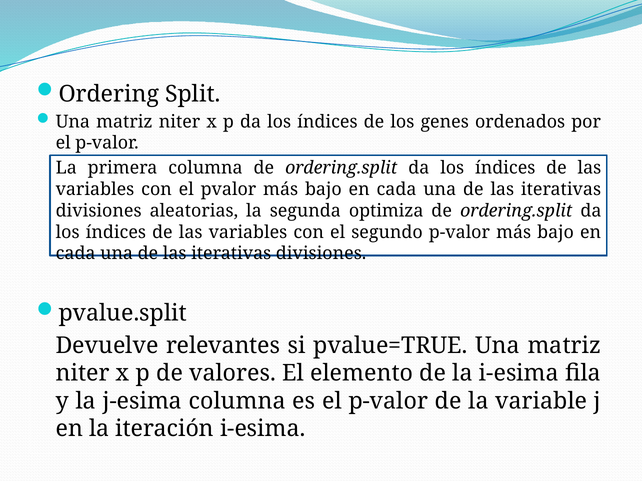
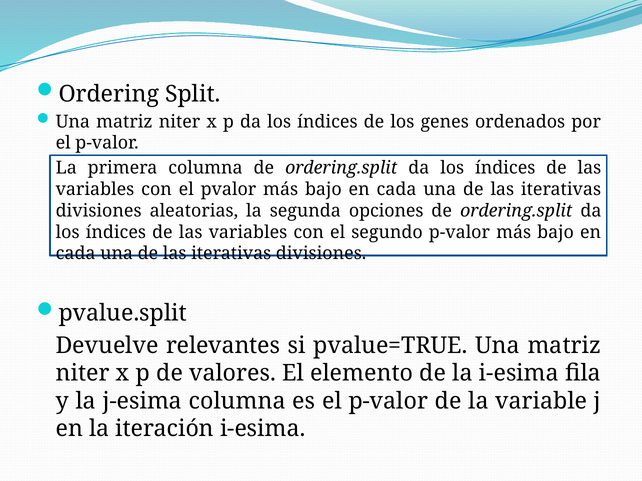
optimiza: optimiza -> opciones (386, 211)
